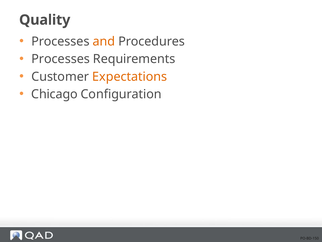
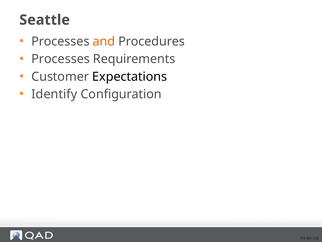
Quality: Quality -> Seattle (45, 20)
Expectations colour: orange -> black (130, 76)
Chicago: Chicago -> Identify (54, 94)
